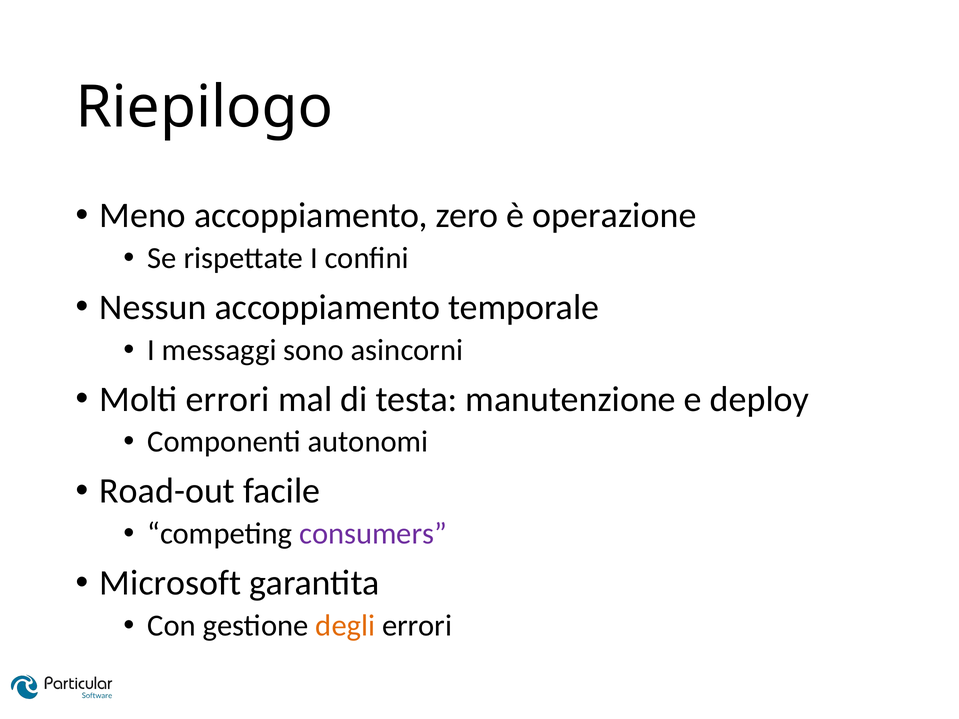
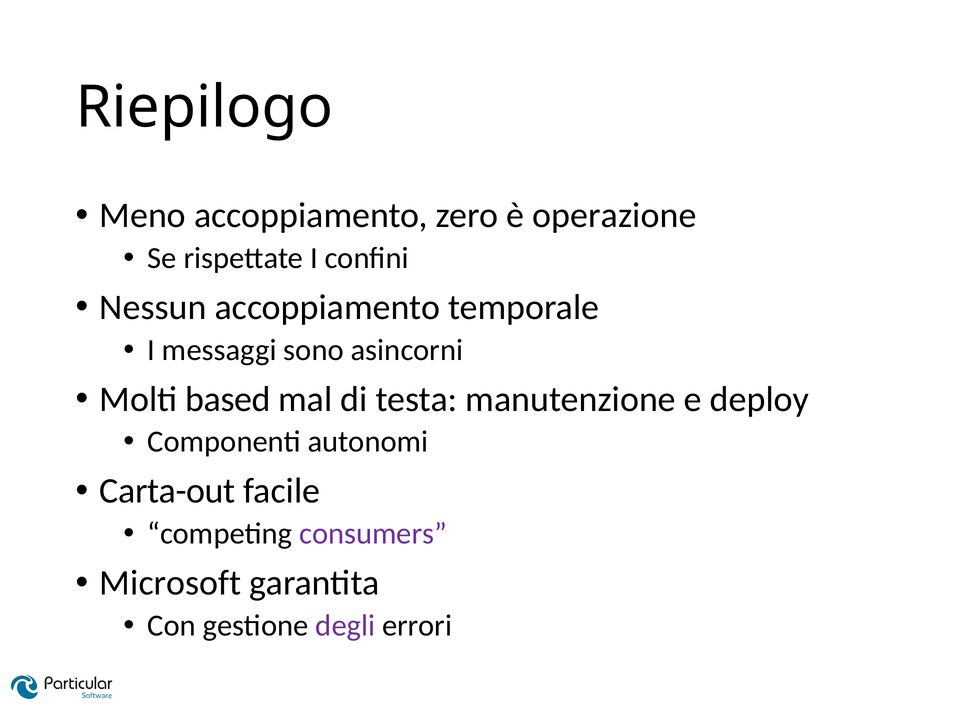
Molti errori: errori -> based (228, 399)
Road-out: Road-out -> Carta-out (167, 491)
degli colour: orange -> purple (345, 626)
